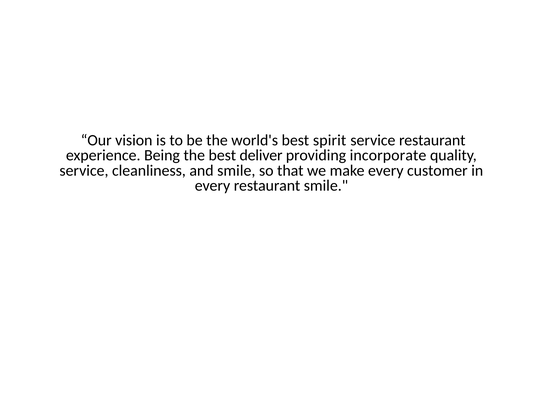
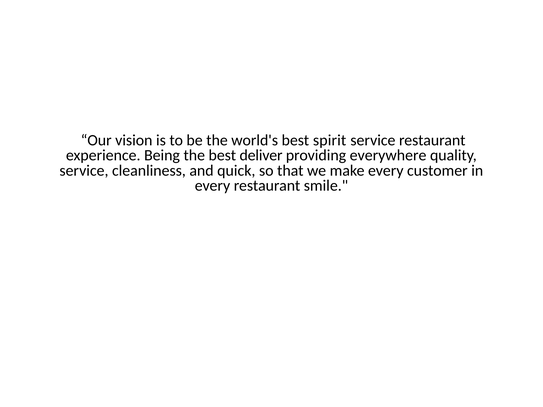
incorporate: incorporate -> everywhere (388, 155)
and smile: smile -> quick (236, 171)
